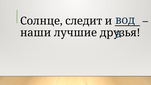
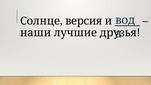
следит: следит -> версия (84, 21)
